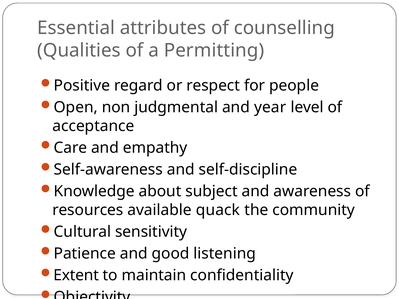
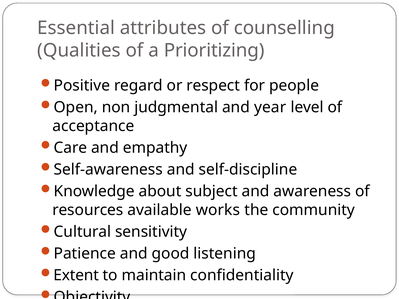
Permitting: Permitting -> Prioritizing (214, 51)
quack: quack -> works (218, 210)
